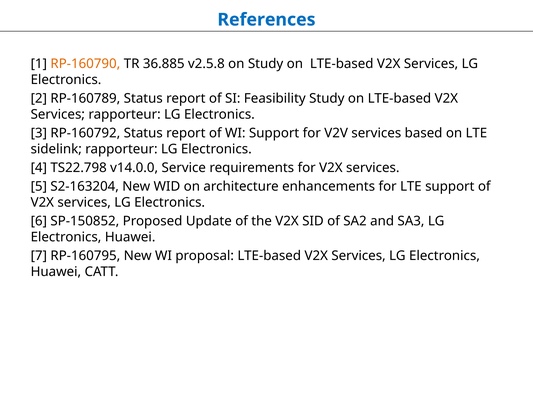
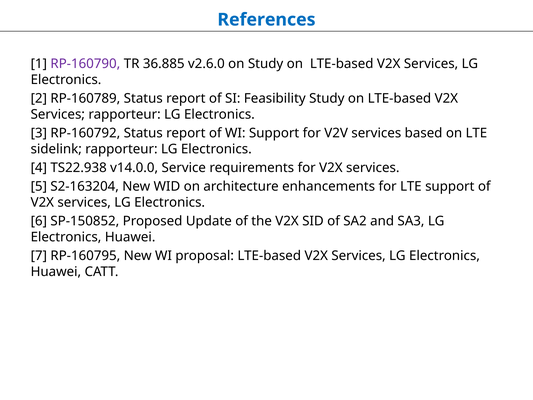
RP-160790 colour: orange -> purple (85, 64)
v2.5.8: v2.5.8 -> v2.6.0 (206, 64)
TS22.798: TS22.798 -> TS22.938 (79, 168)
